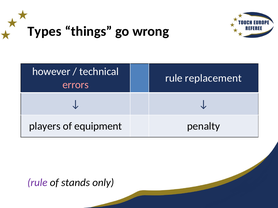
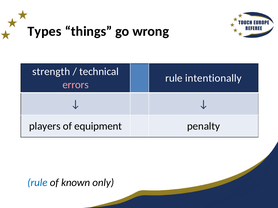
however: however -> strength (51, 72)
replacement: replacement -> intentionally (213, 78)
rule colour: purple -> blue (37, 183)
stands: stands -> known (76, 183)
